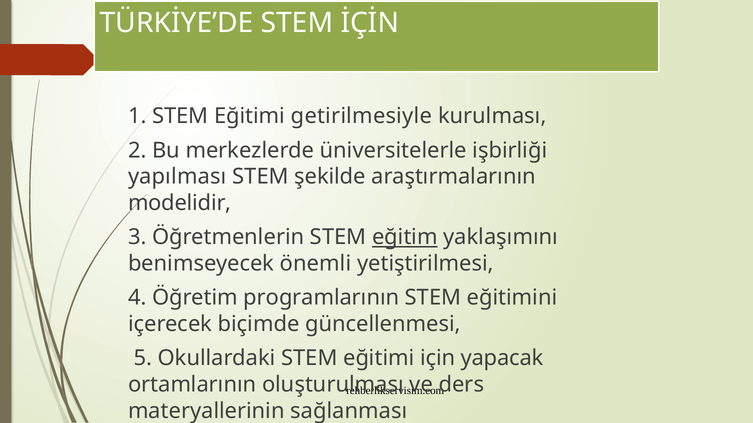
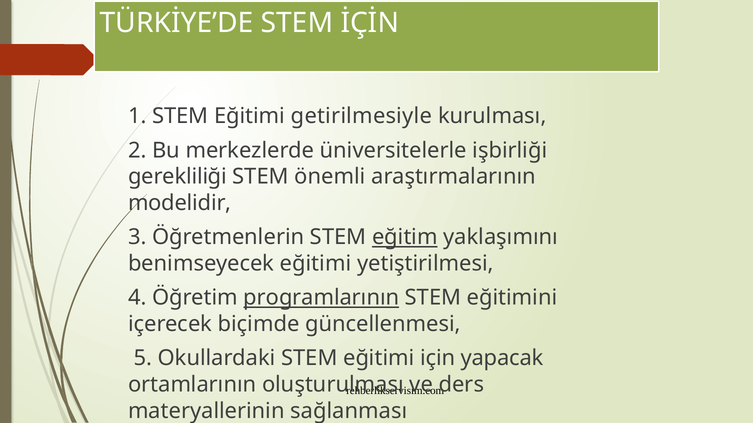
yapılması: yapılması -> gerekliliği (177, 177)
şekilde: şekilde -> önemli (330, 177)
benimseyecek önemli: önemli -> eğitimi (316, 264)
programlarının underline: none -> present (321, 298)
